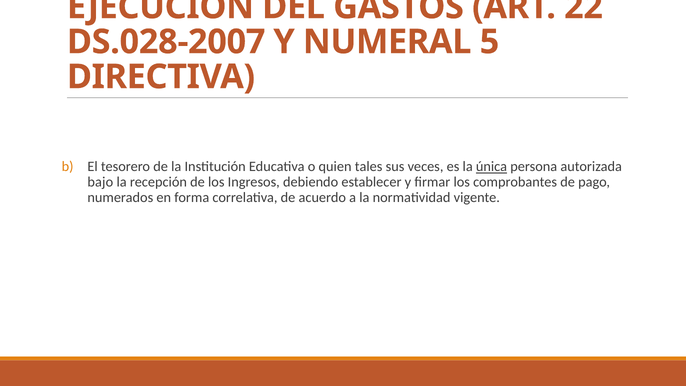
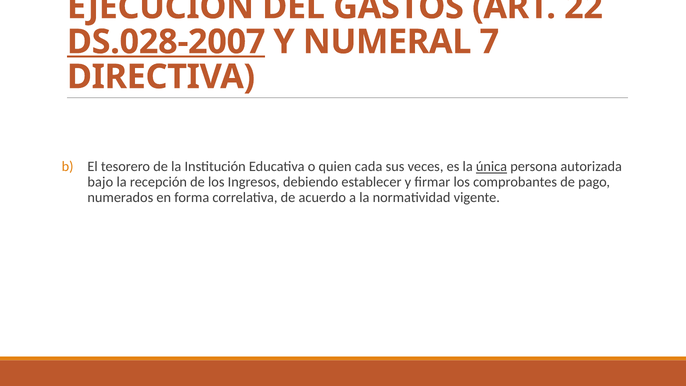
DS.028-2007 underline: none -> present (166, 42)
5: 5 -> 7 (489, 42)
tales: tales -> cada (369, 167)
